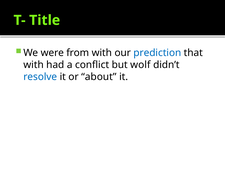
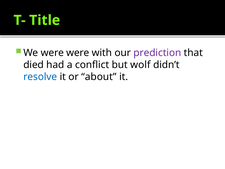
were from: from -> were (78, 53)
prediction colour: blue -> purple (157, 53)
with: with -> died (34, 65)
